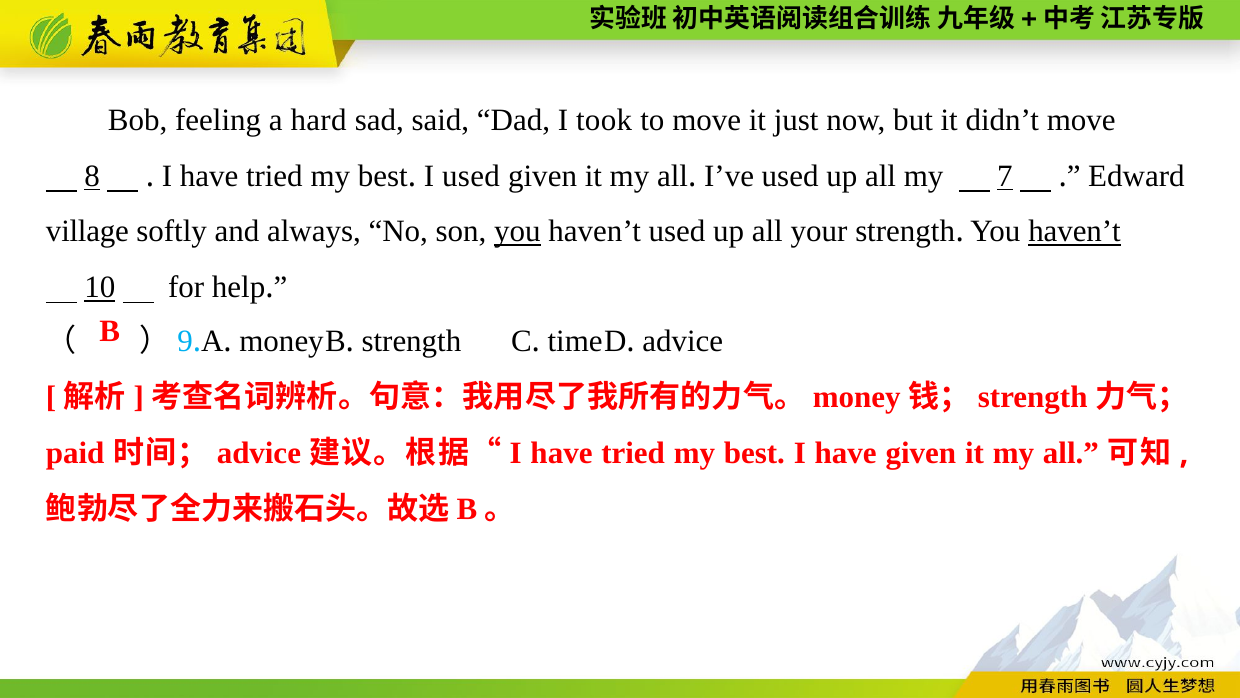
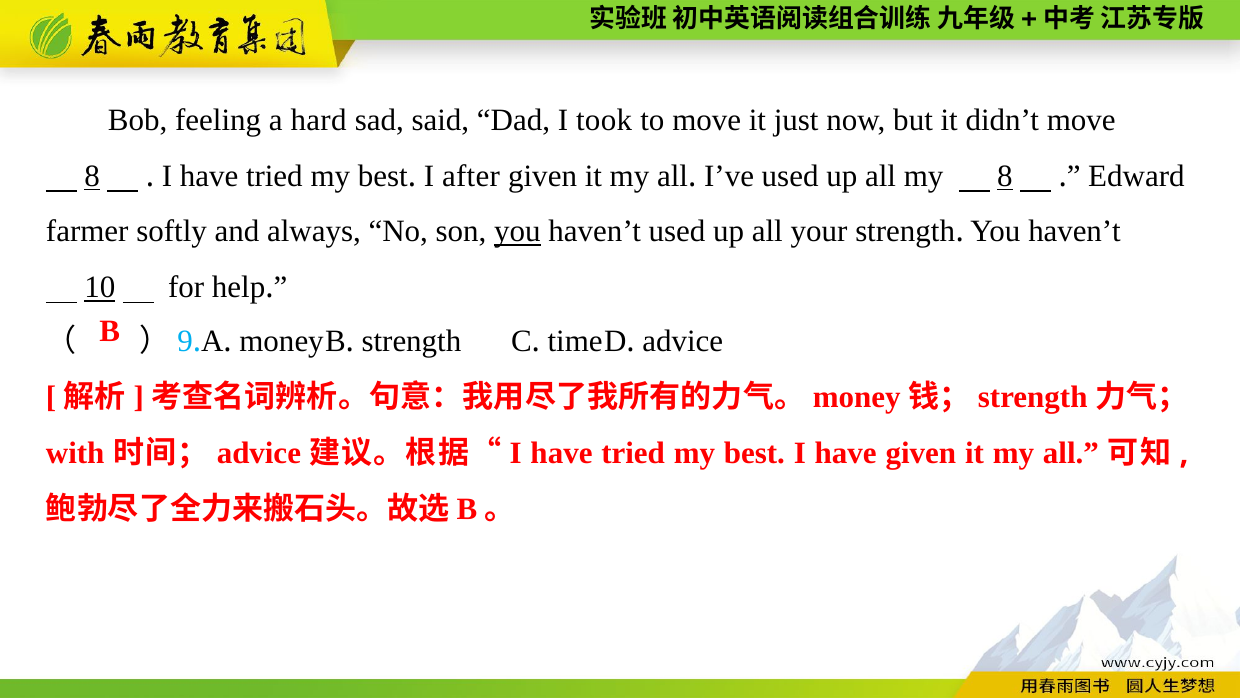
I used: used -> after (471, 176)
my 7: 7 -> 8 (1005, 176)
village: village -> farmer (87, 232)
haven’t underline: present -> none (1074, 232)
paid: paid -> with (75, 453)
